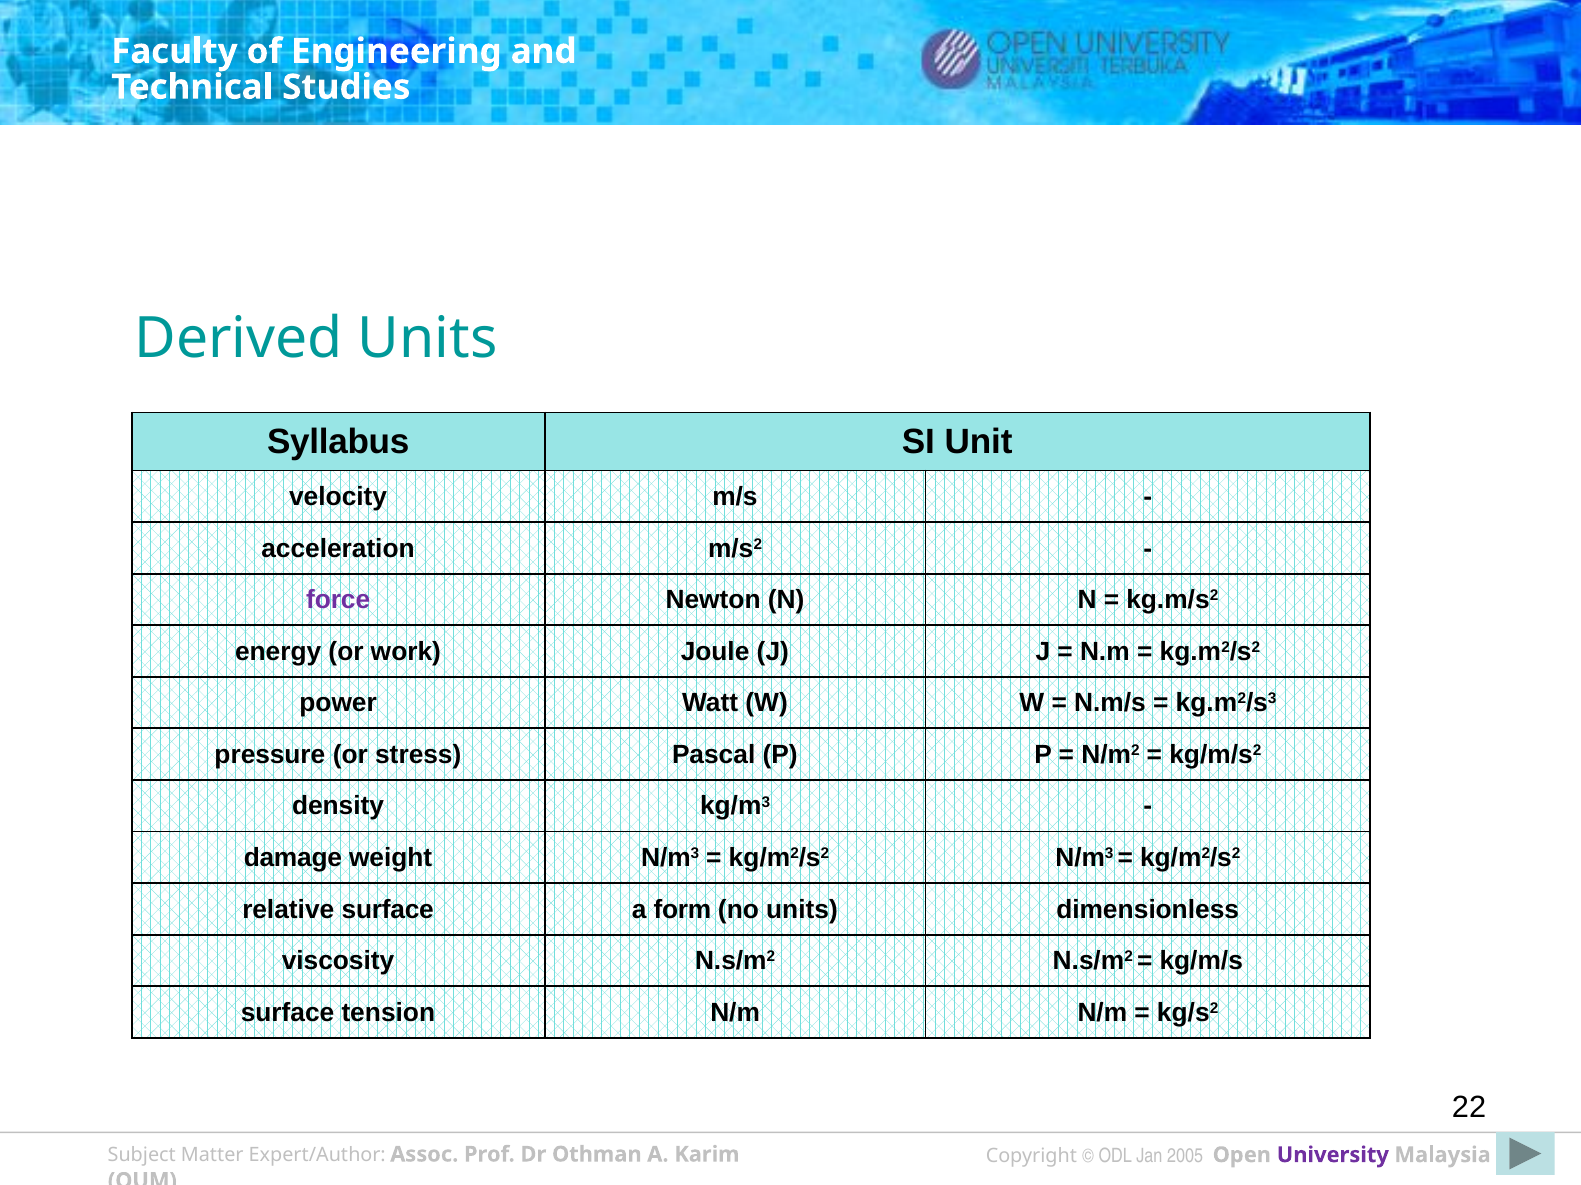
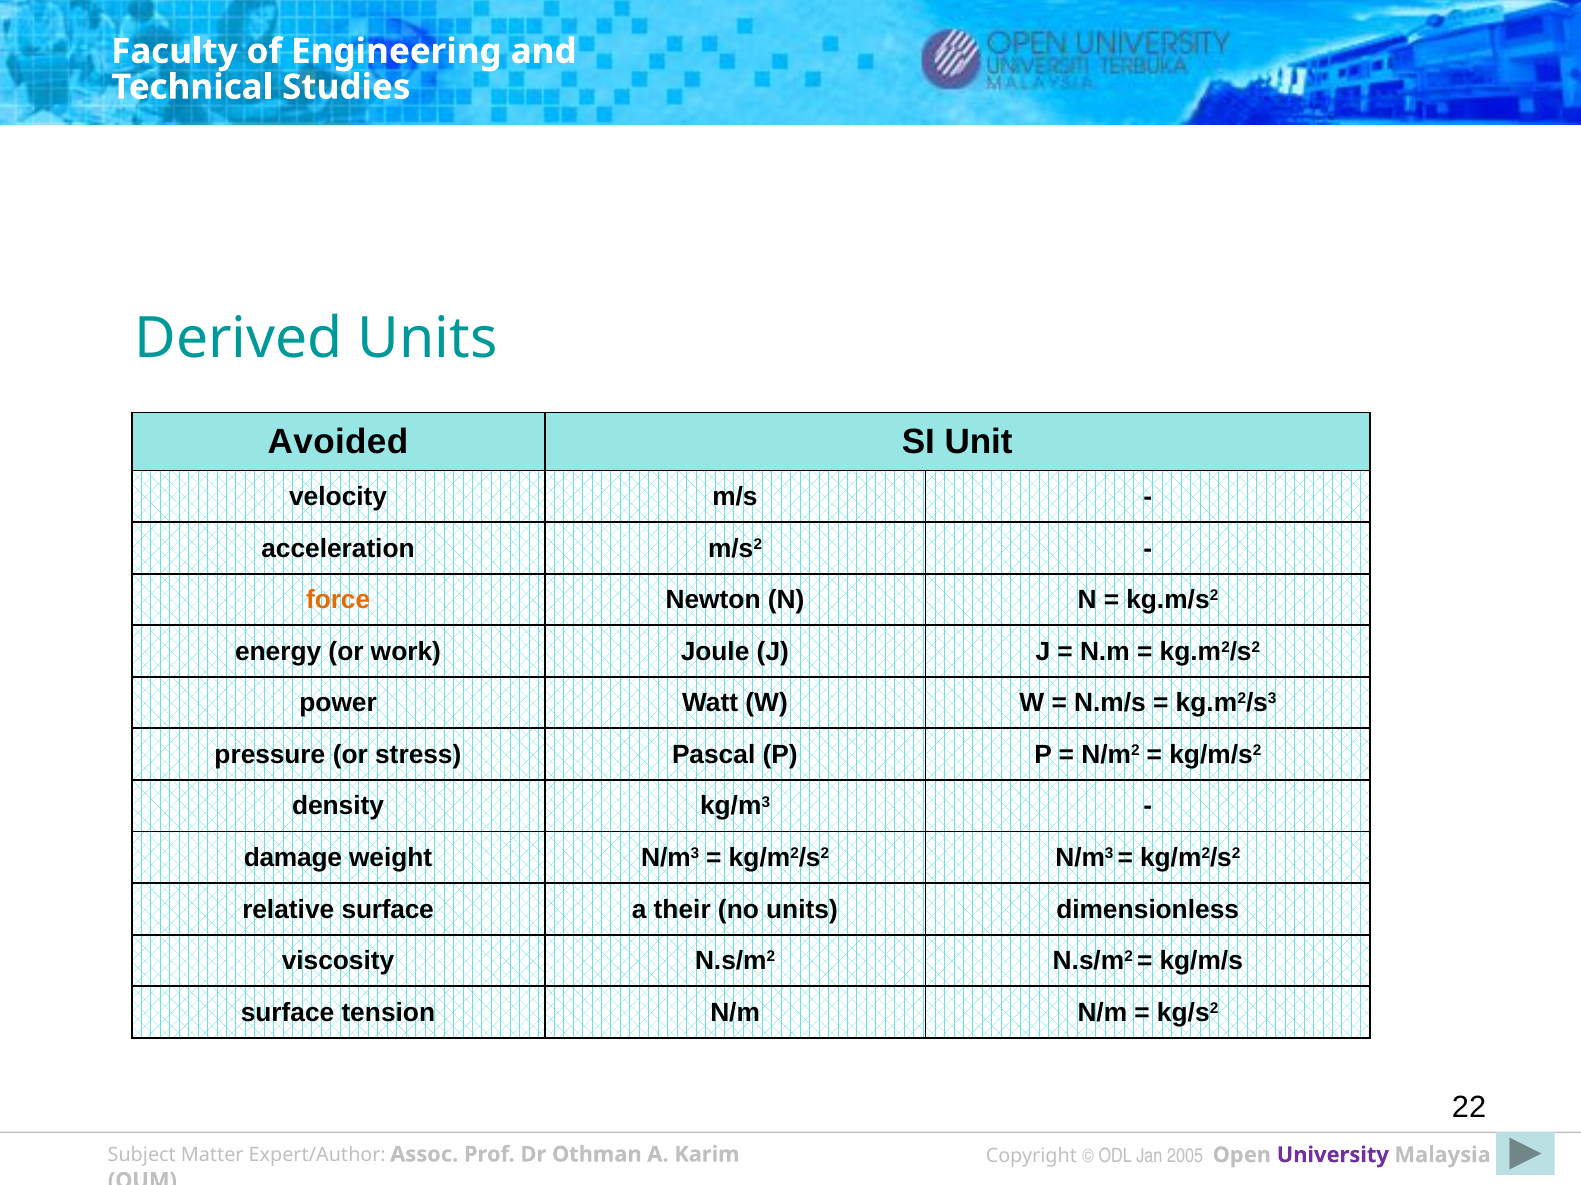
Syllabus: Syllabus -> Avoided (338, 442)
force colour: purple -> orange (338, 600)
form: form -> their (682, 910)
